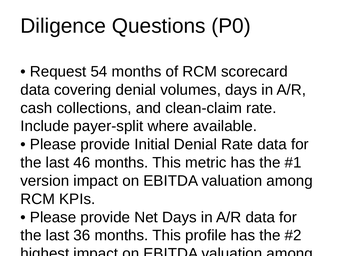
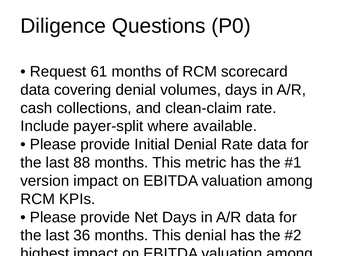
54: 54 -> 61 (99, 72)
46: 46 -> 88 (82, 162)
This profile: profile -> denial (206, 235)
